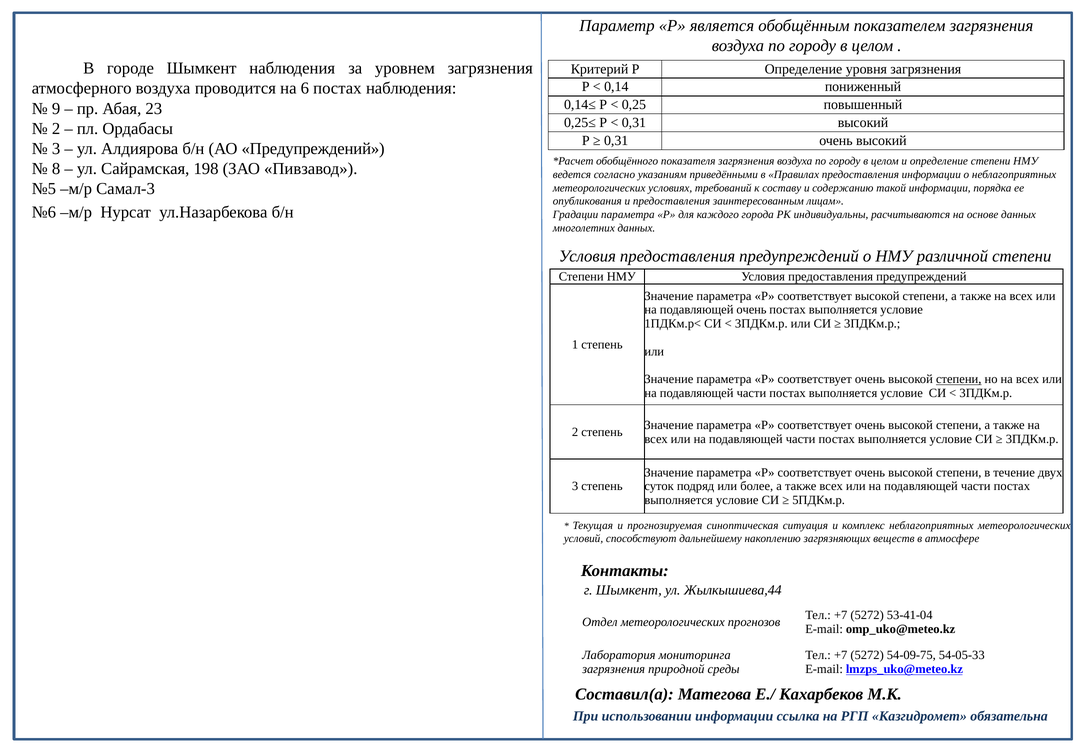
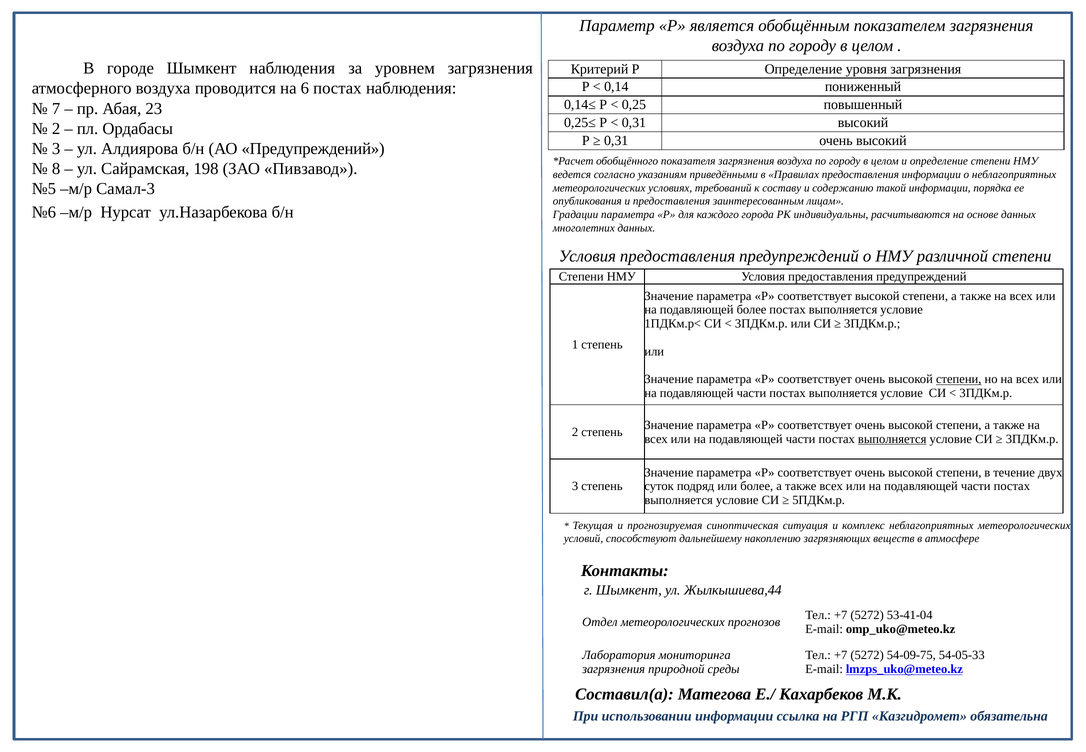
9: 9 -> 7 (56, 108)
подавляющей очень: очень -> более (751, 310)
выполняется underline: none -> present (892, 439)
